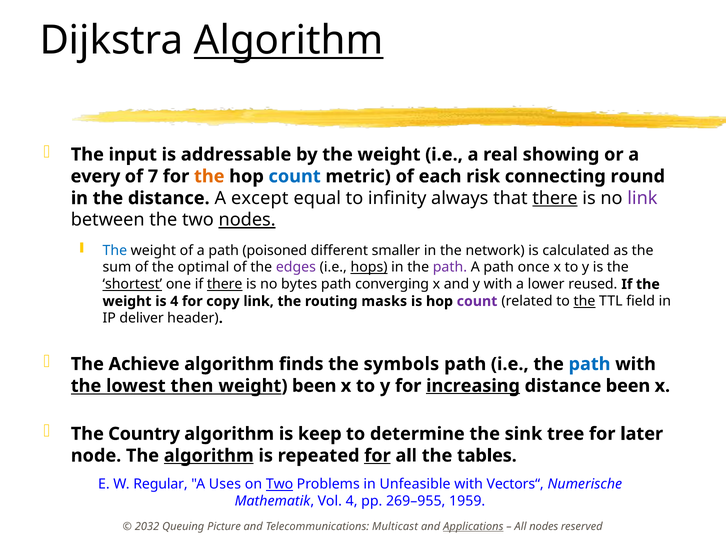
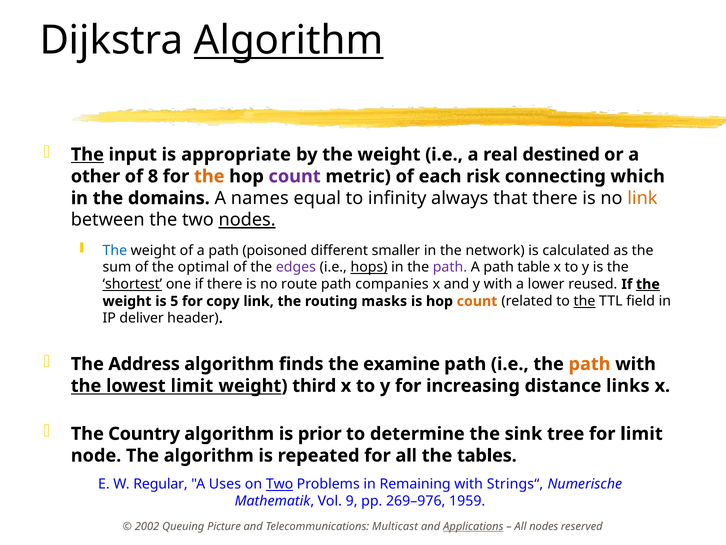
The underline: none -> present (87, 154)
addressable: addressable -> appropriate (236, 154)
showing: showing -> destined (561, 154)
every: every -> other (95, 176)
7: 7 -> 8 (153, 176)
count colour: blue -> purple (295, 176)
round: round -> which (638, 176)
the distance: distance -> domains (169, 198)
except: except -> names (260, 198)
there underline: present -> none (555, 198)
link colour: purple -> orange (642, 198)
once: once -> table (534, 267)
there underline: present -> none (225, 284)
bytes: bytes -> route (299, 284)
converging: converging -> companies (392, 284)
the underline: none -> present (648, 284)
is 4: 4 -> 5 (174, 301)
count colour: purple -> orange (477, 301)
Achieve: Achieve -> Address (144, 364)
symbols: symbols -> examine (402, 364)
path colour: blue -> orange (590, 364)
lowest then: then -> limit (192, 386)
weight been: been -> third (314, 386)
increasing underline: present -> none (473, 386)
distance been: been -> links (628, 386)
keep: keep -> prior (320, 433)
for later: later -> limit (642, 433)
algorithm underline: present -> none (209, 455)
for underline: present -> none (377, 455)
Unfeasible: Unfeasible -> Remaining (415, 484)
Vectors“: Vectors“ -> Strings“ (515, 484)
Vol 4: 4 -> 9 (352, 501)
269–955: 269–955 -> 269–976 (416, 501)
2032: 2032 -> 2002 (147, 526)
